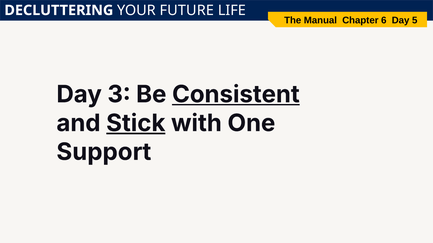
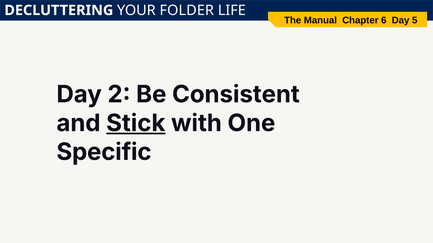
FUTURE: FUTURE -> FOLDER (187, 10)
3: 3 -> 2 (119, 95)
Consistent underline: present -> none (236, 95)
Support: Support -> Specific (104, 152)
